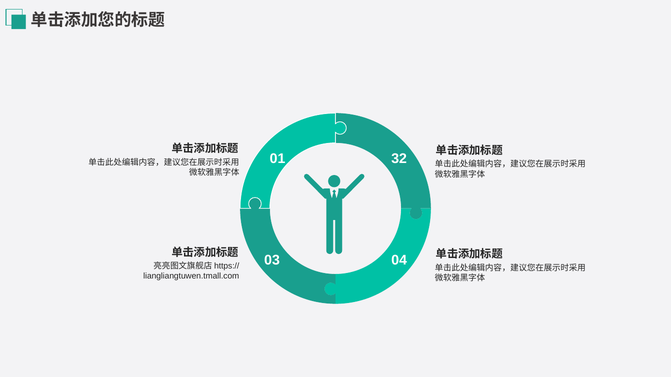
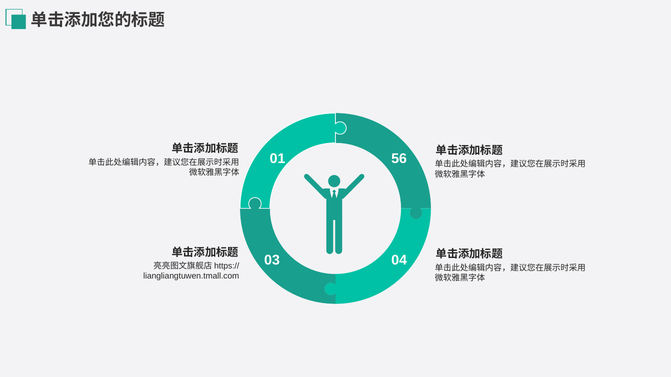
32: 32 -> 56 (399, 159)
